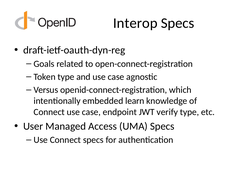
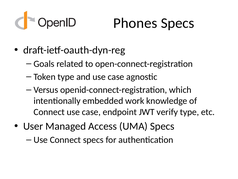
Interop: Interop -> Phones (135, 23)
learn: learn -> work (135, 101)
